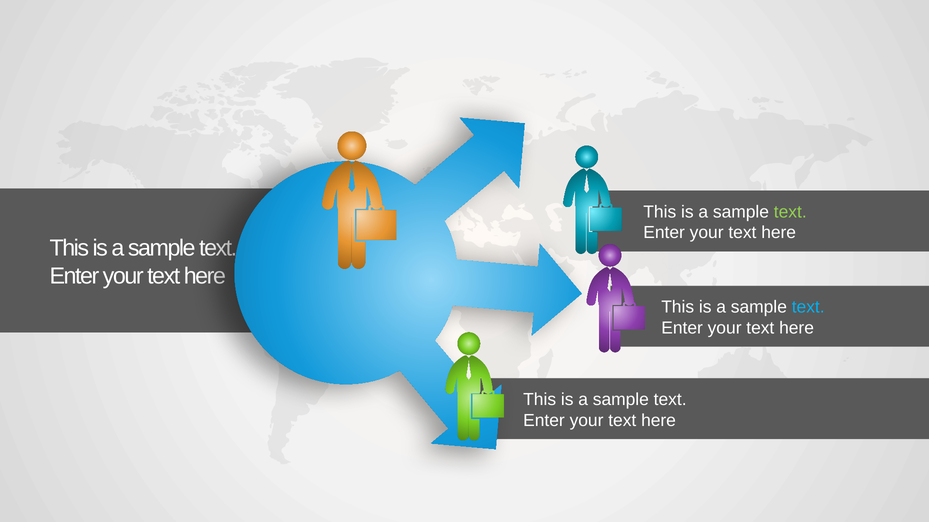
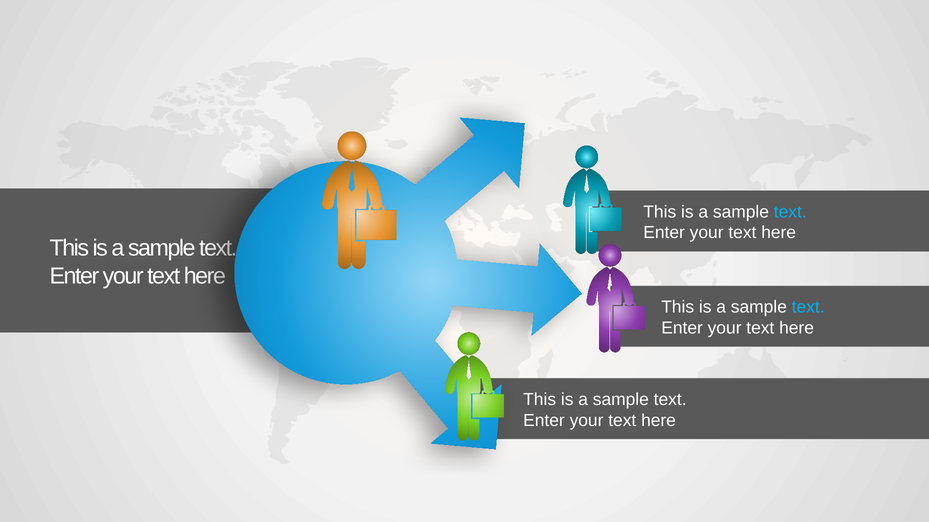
text colour: light green -> light blue (790, 212)
